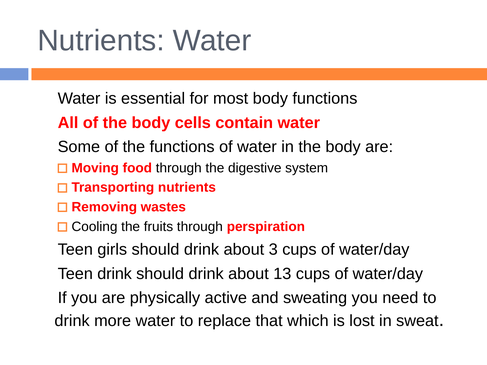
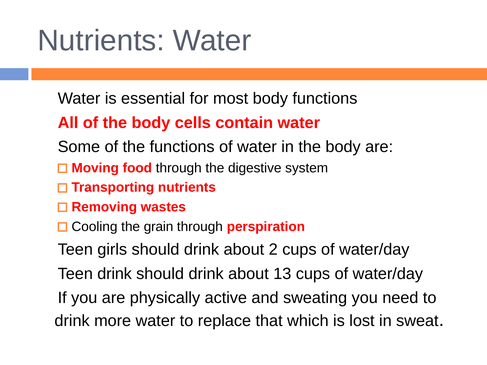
fruits: fruits -> grain (159, 227)
3: 3 -> 2 (273, 250)
